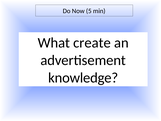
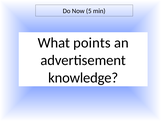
create: create -> points (92, 43)
